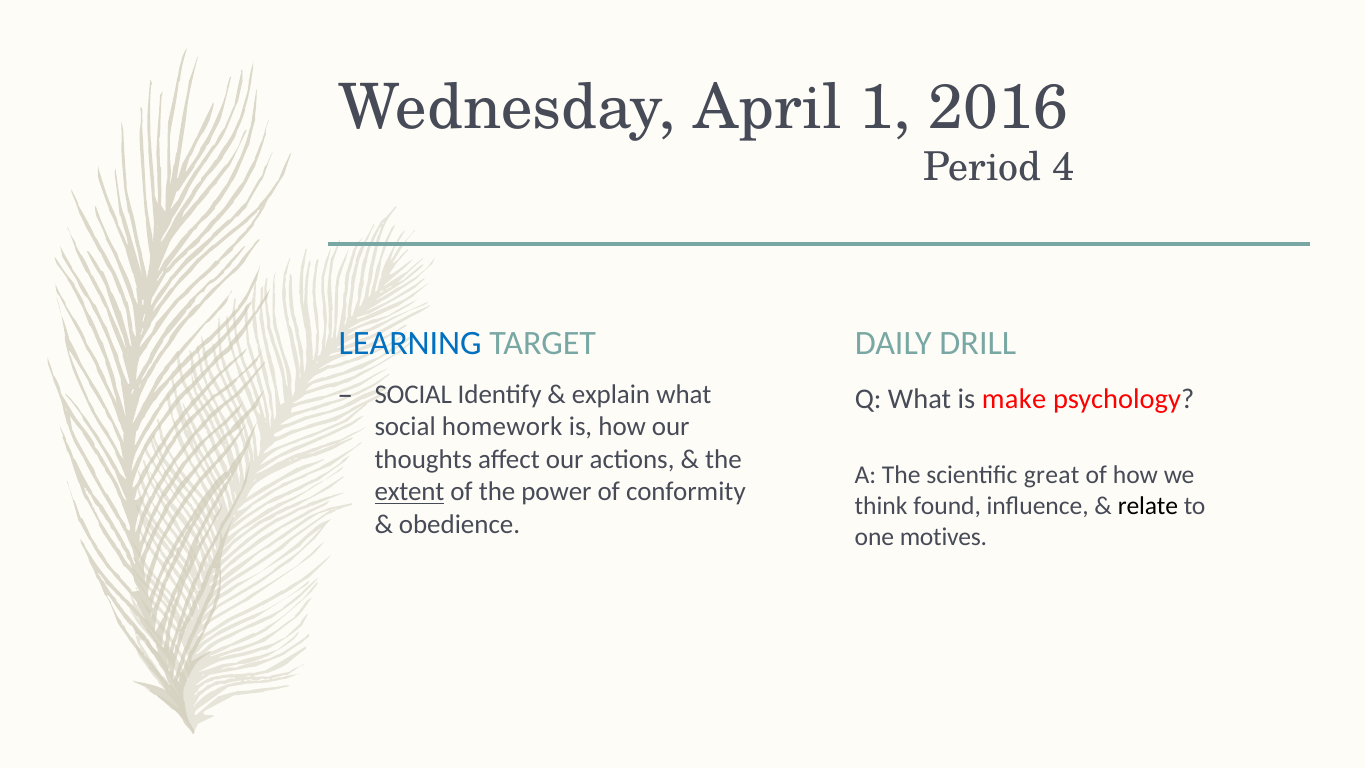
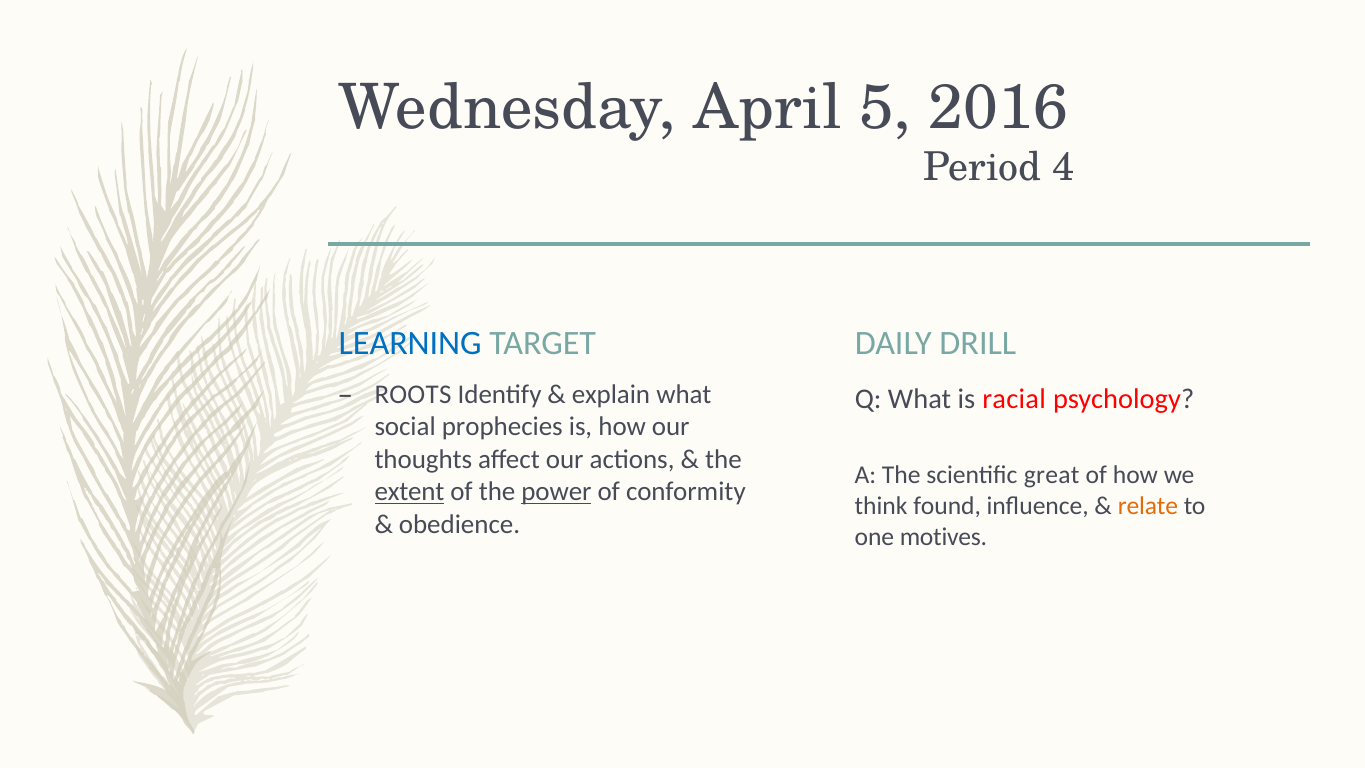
1: 1 -> 5 (885, 107)
SOCIAL: SOCIAL -> ROOTS (413, 394)
make: make -> racial (1014, 399)
homework: homework -> prophecies (502, 427)
power underline: none -> present (556, 492)
relate colour: black -> orange (1148, 506)
